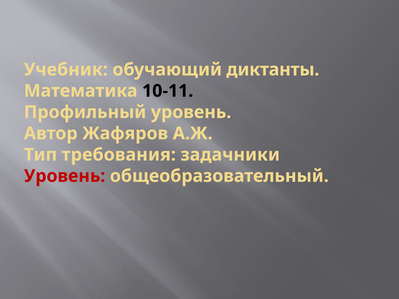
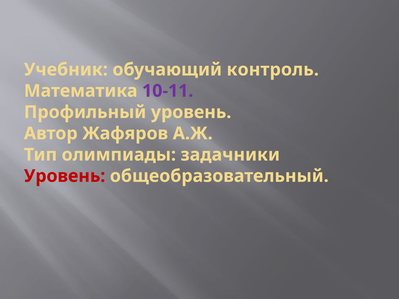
диктанты: диктанты -> контроль (273, 70)
10-11 colour: black -> purple (168, 91)
требования: требования -> олимпиады (119, 155)
